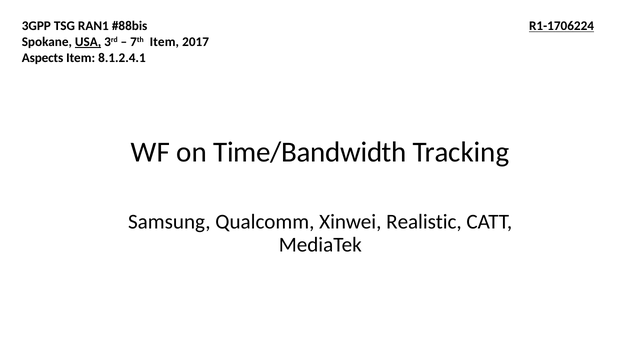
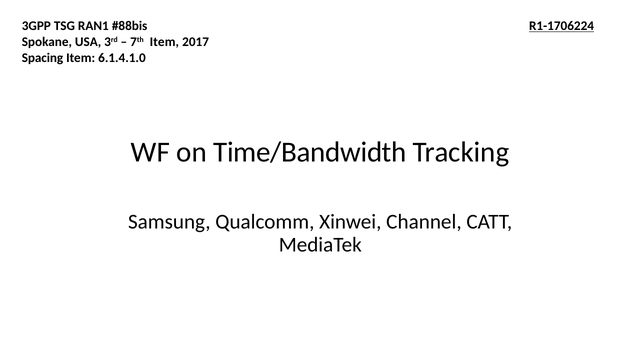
USA underline: present -> none (88, 42)
Aspects: Aspects -> Spacing (43, 58)
8.1.2.4.1: 8.1.2.4.1 -> 6.1.4.1.0 (122, 58)
Realistic: Realistic -> Channel (424, 222)
